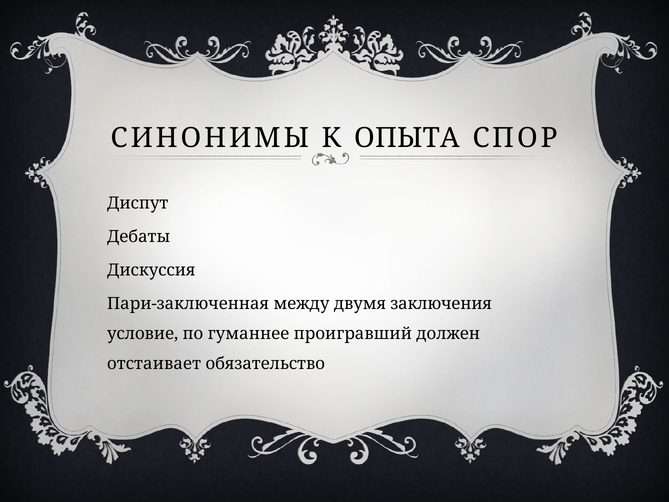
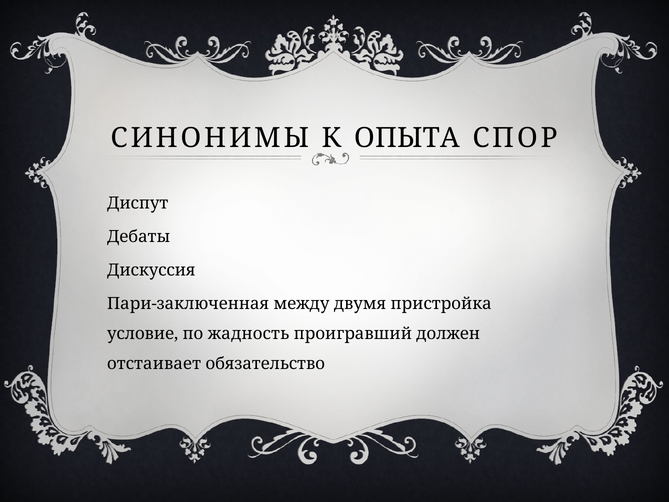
заключения: заключения -> пристройка (441, 303)
гуманнее: гуманнее -> жадность (248, 333)
